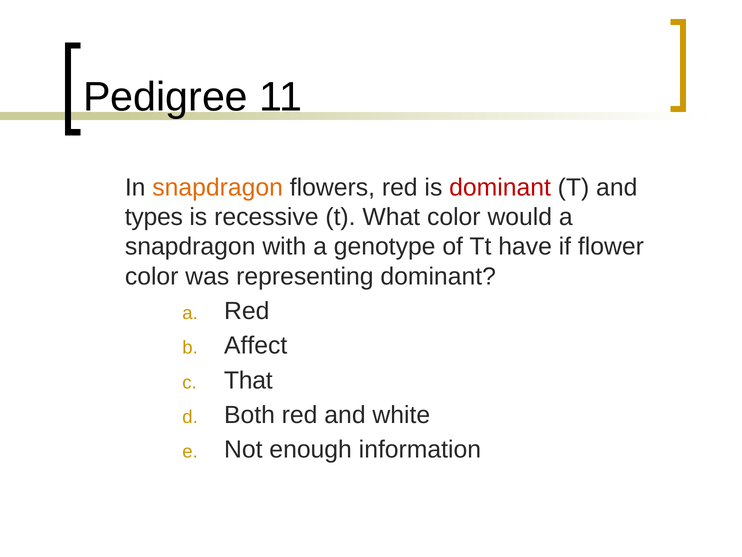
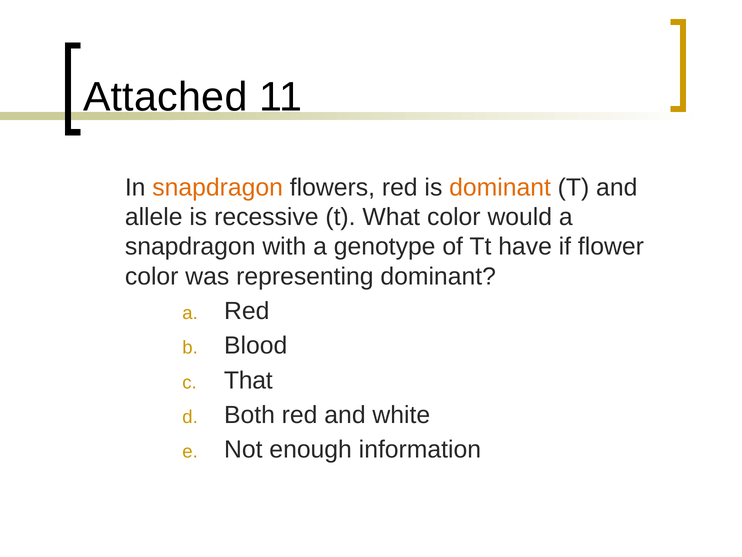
Pedigree: Pedigree -> Attached (165, 97)
dominant colour: red -> orange (500, 187)
types: types -> allele (154, 217)
Affect: Affect -> Blood (256, 346)
